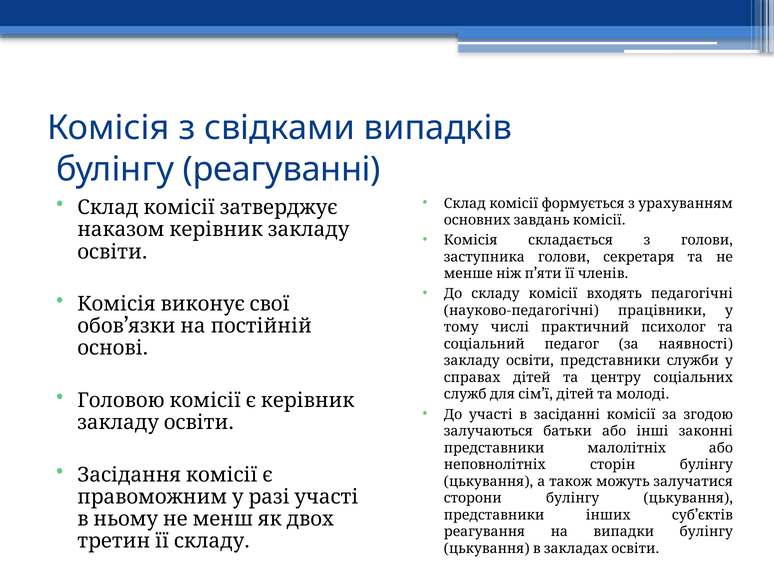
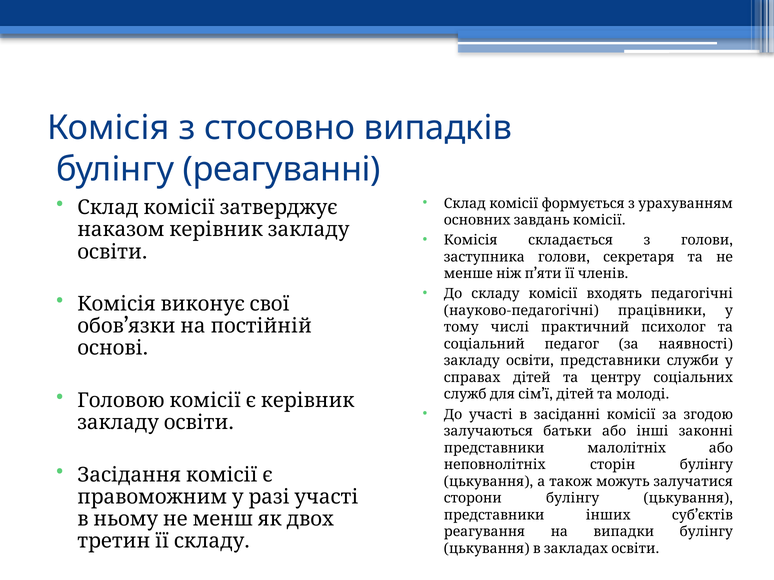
свідками: свідками -> стосовно (280, 128)
